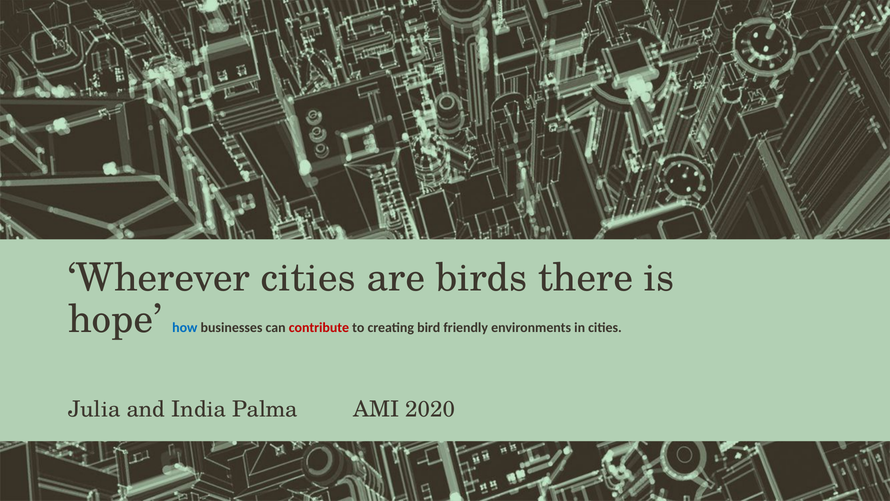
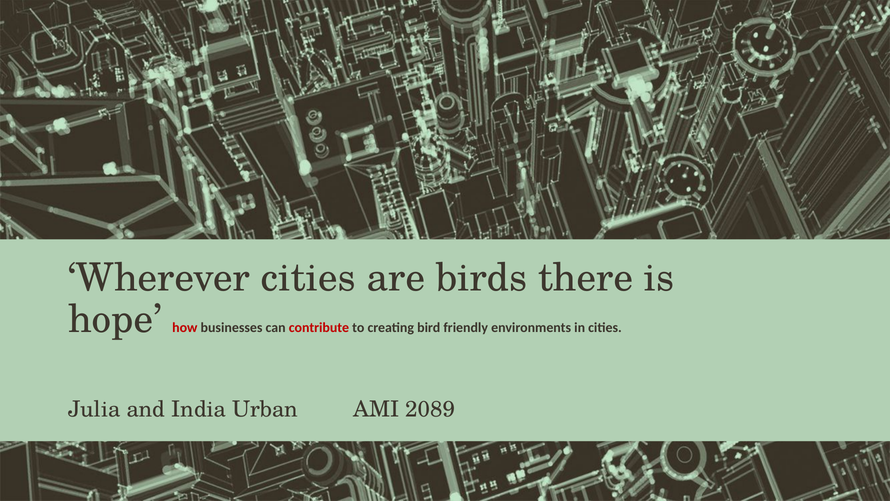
how colour: blue -> red (185, 327)
Palma: Palma -> Urban (265, 409)
2020: 2020 -> 2089 (430, 409)
